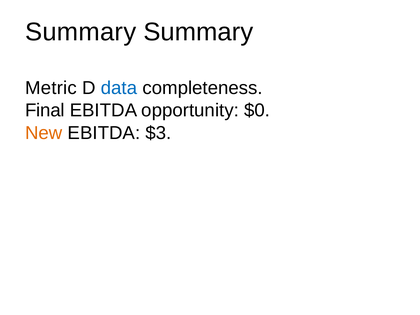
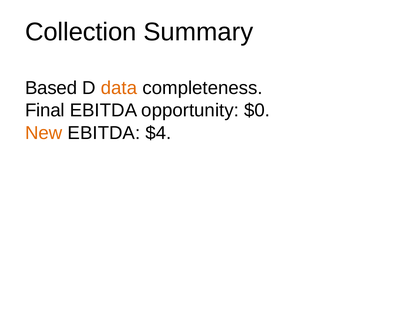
Summary: Summary -> Collection (81, 32)
Metric: Metric -> Based (51, 88)
data colour: blue -> orange (119, 88)
$3: $3 -> $4 (158, 133)
